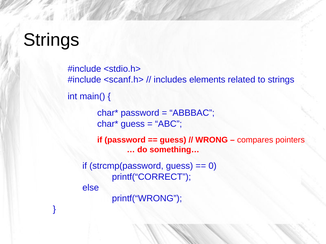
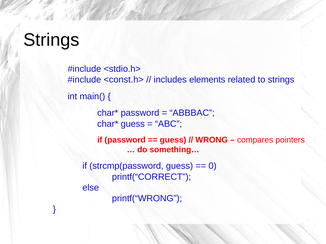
<scanf.h>: <scanf.h> -> <const.h> (124, 80)
